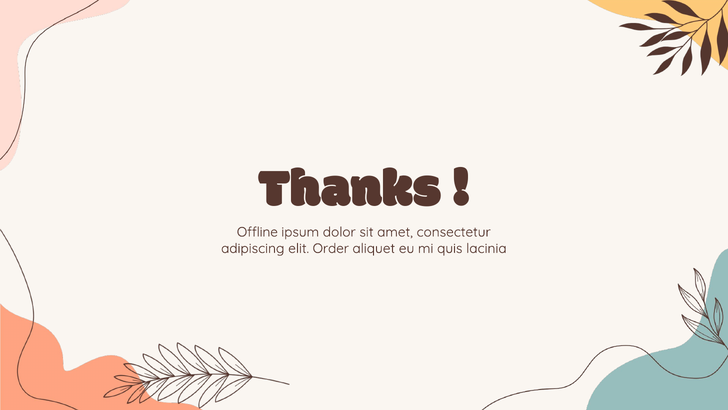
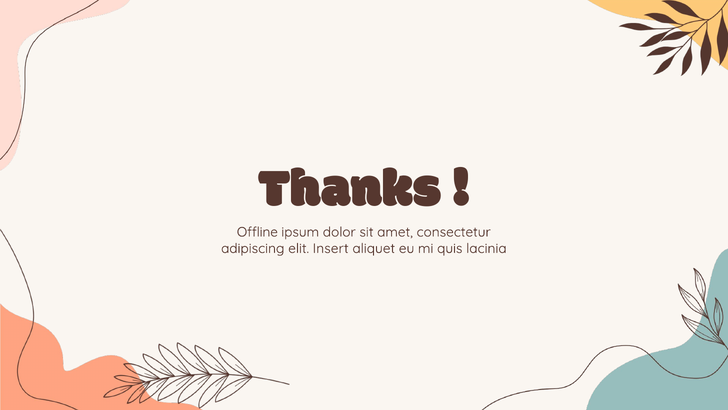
Order: Order -> Insert (331, 248)
